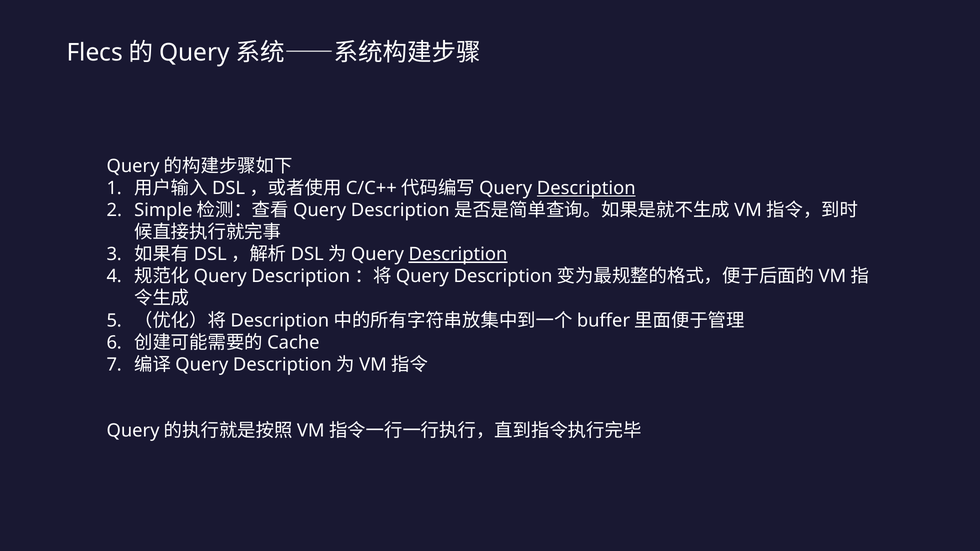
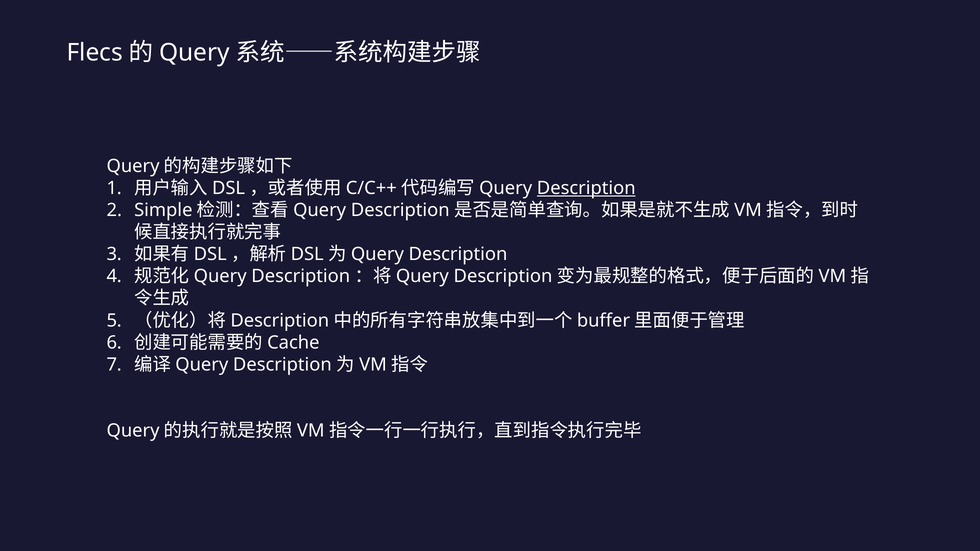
Description underline: present -> none (458, 254)
